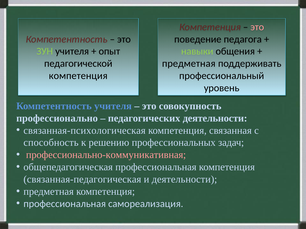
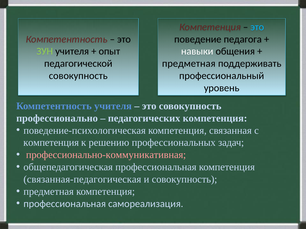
это colour: pink -> light blue (257, 27)
навыки colour: light green -> white (197, 51)
компетенция: компетенция -> совокупность (78, 76)
педагогических деятельности: деятельности -> компетенция (215, 118)
связанная-психологическая: связанная-психологическая -> поведение-психологическая (85, 131)
способность: способность -> компетенция (51, 143)
и деятельности: деятельности -> совокупность (184, 180)
